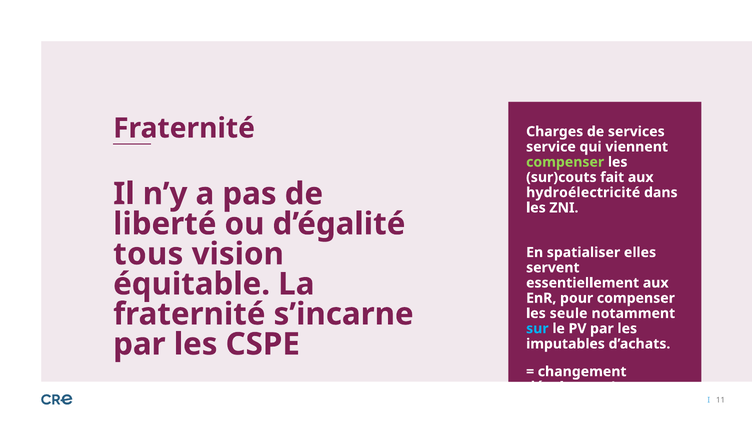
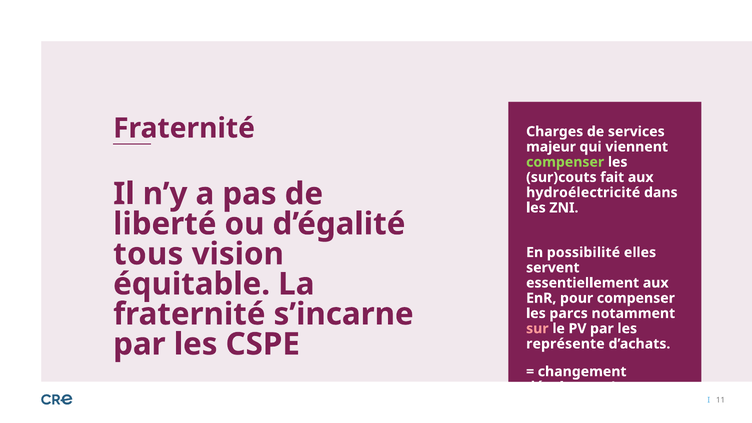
service: service -> majeur (551, 147)
spatialiser: spatialiser -> possibilité (583, 252)
seule: seule -> parcs (569, 313)
sur colour: light blue -> pink (537, 329)
imputables: imputables -> représente (565, 344)
